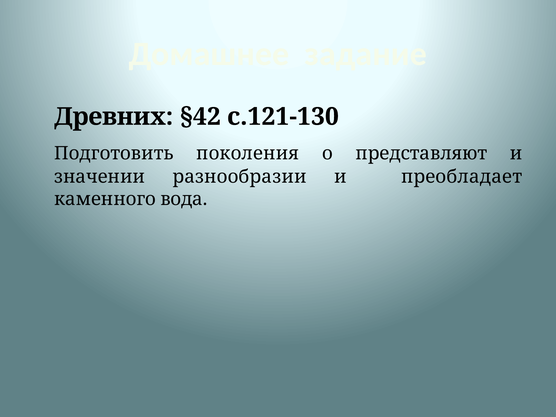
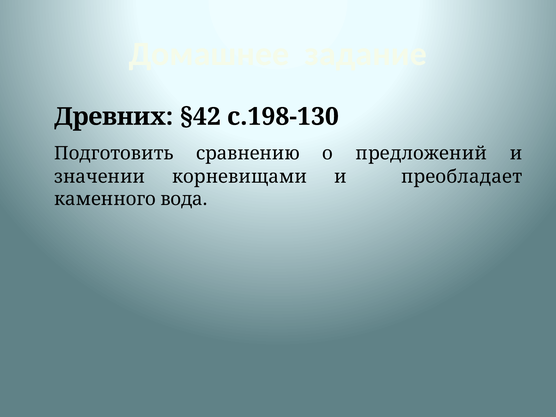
с.121-130: с.121-130 -> с.198-130 (283, 117)
поколения: поколения -> сравнению (248, 153)
представляют: представляют -> предложений (421, 153)
разнообразии: разнообразии -> корневищами (240, 177)
